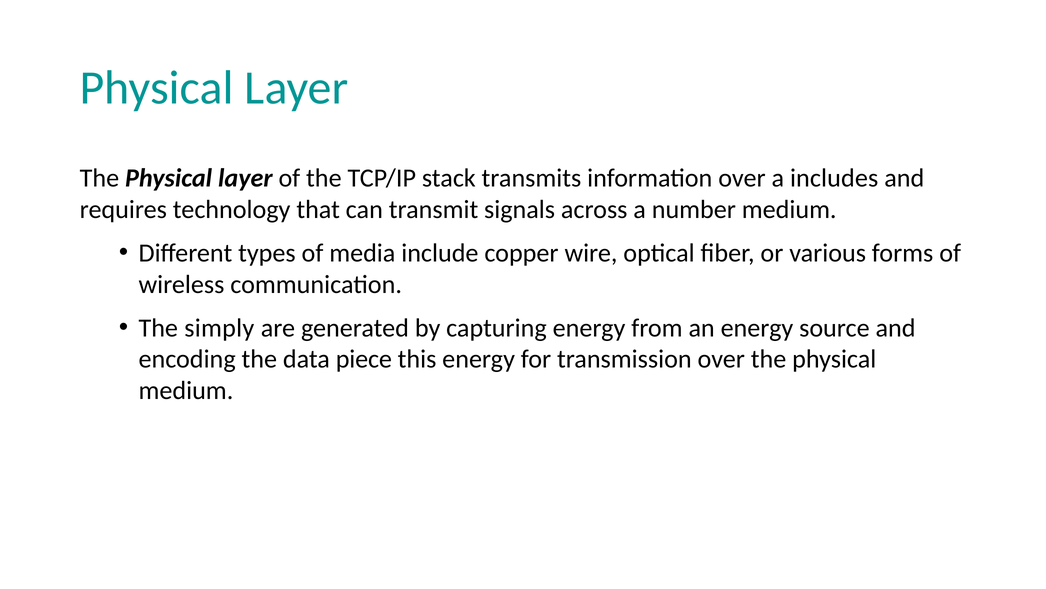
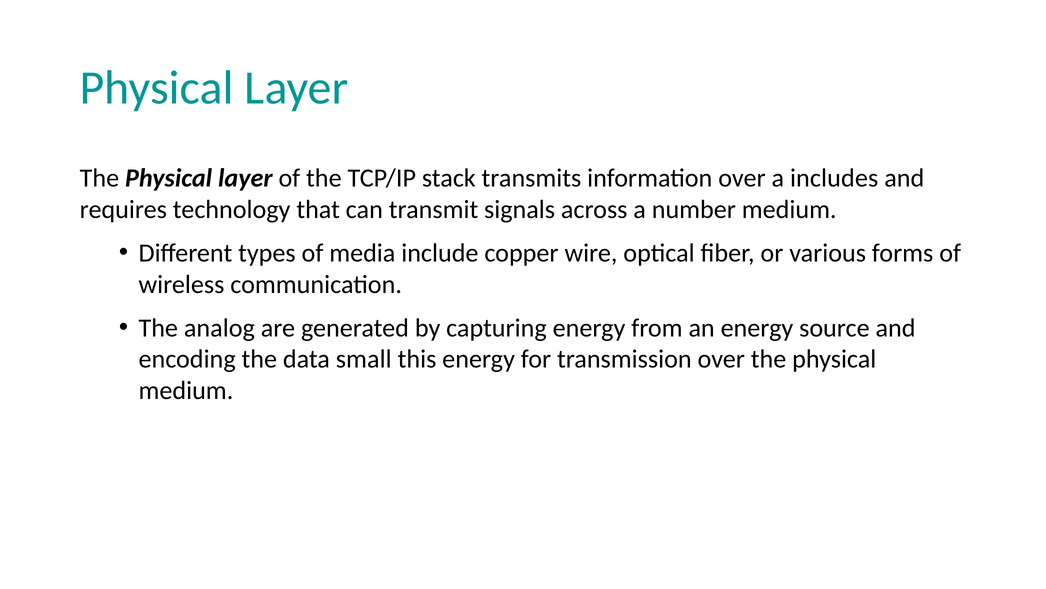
simply: simply -> analog (219, 328)
piece: piece -> small (364, 359)
